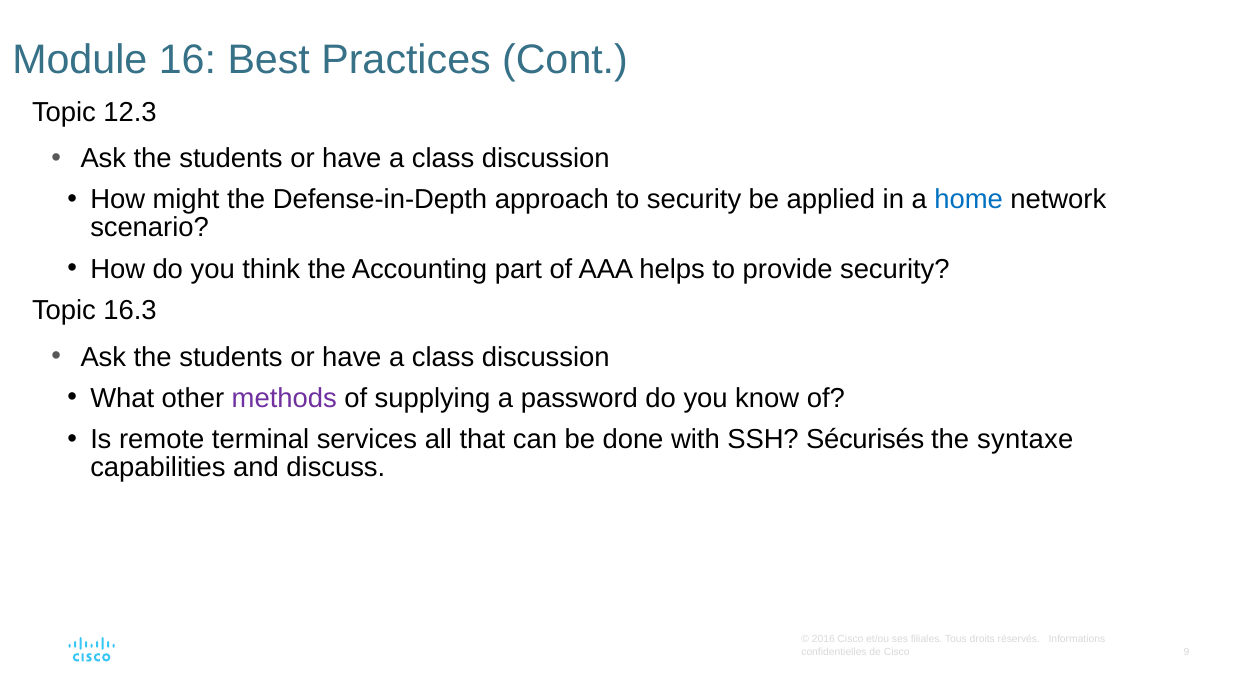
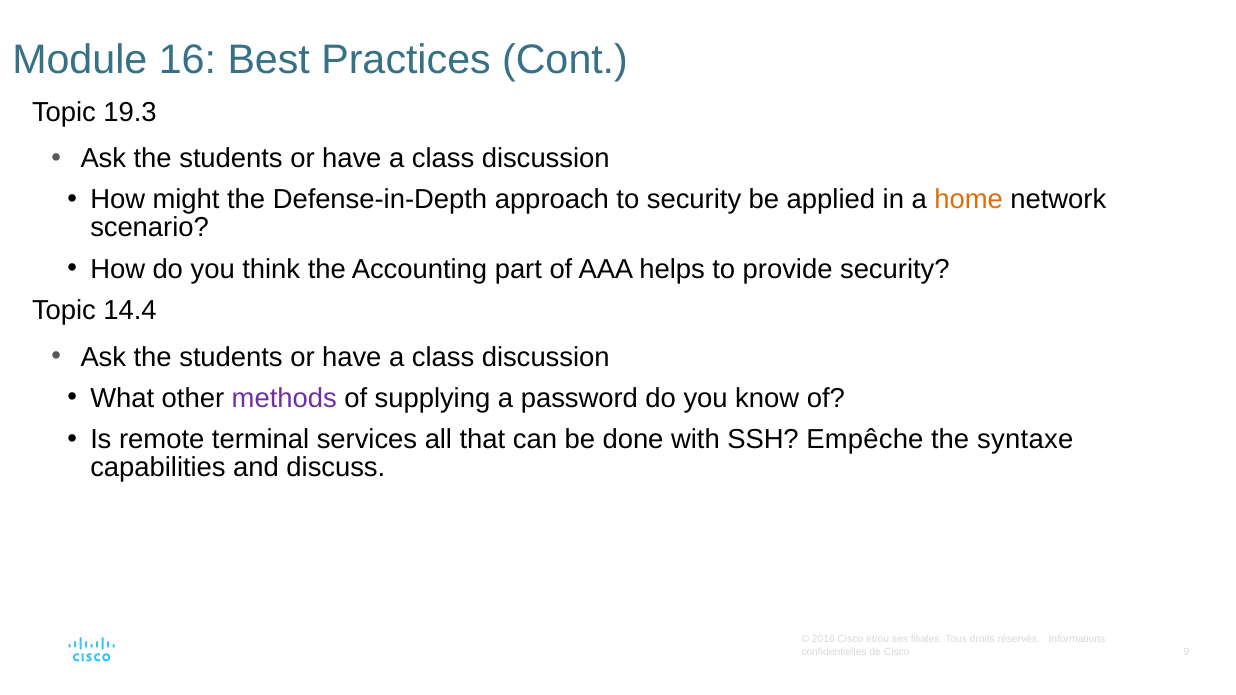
12.3: 12.3 -> 19.3 (130, 112)
home colour: blue -> orange (969, 200)
16.3: 16.3 -> 14.4 (130, 311)
Sécurisés: Sécurisés -> Empêche (865, 440)
